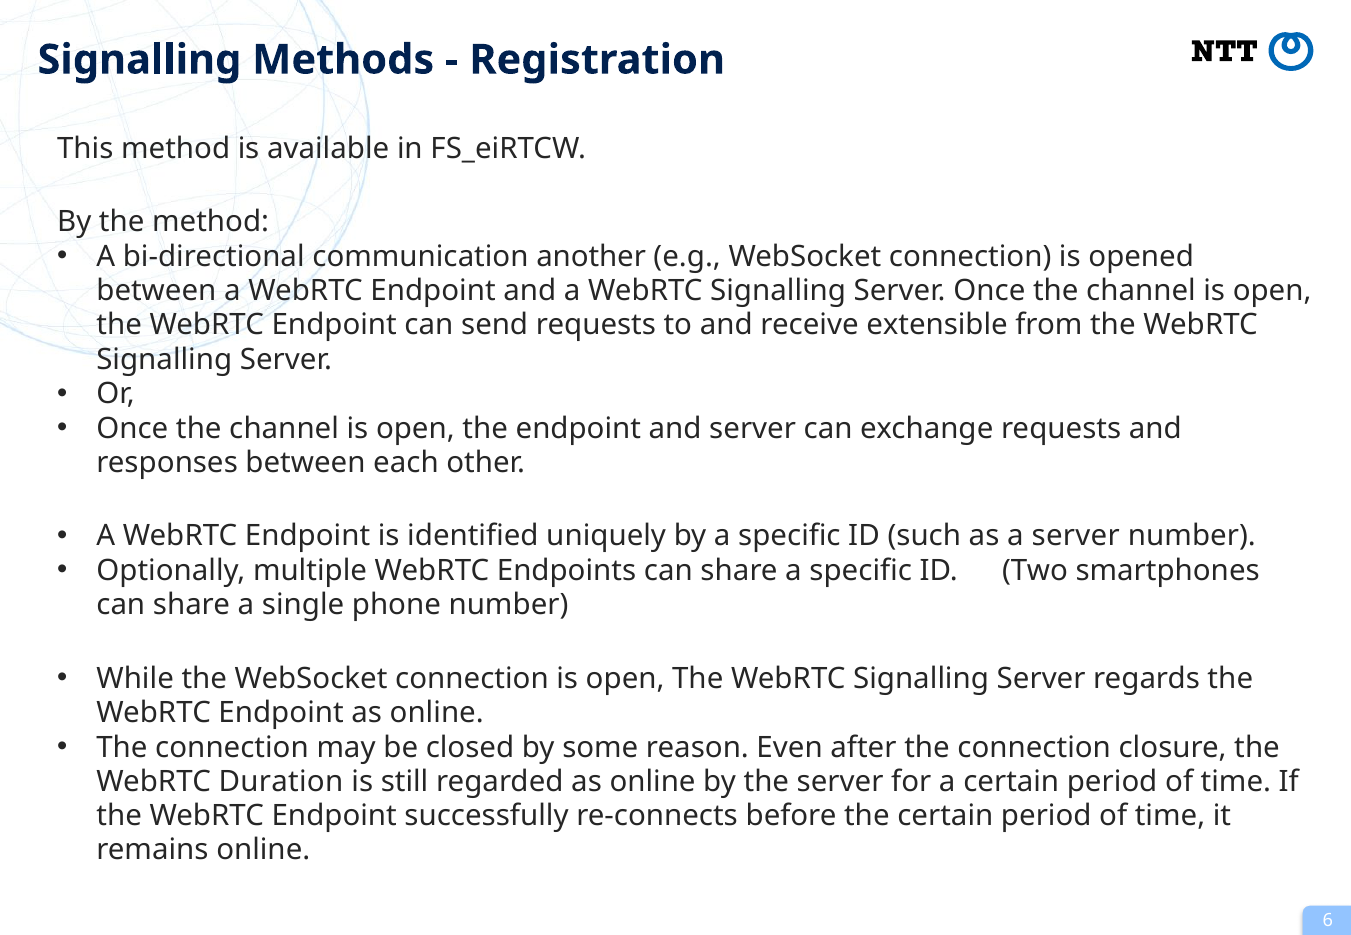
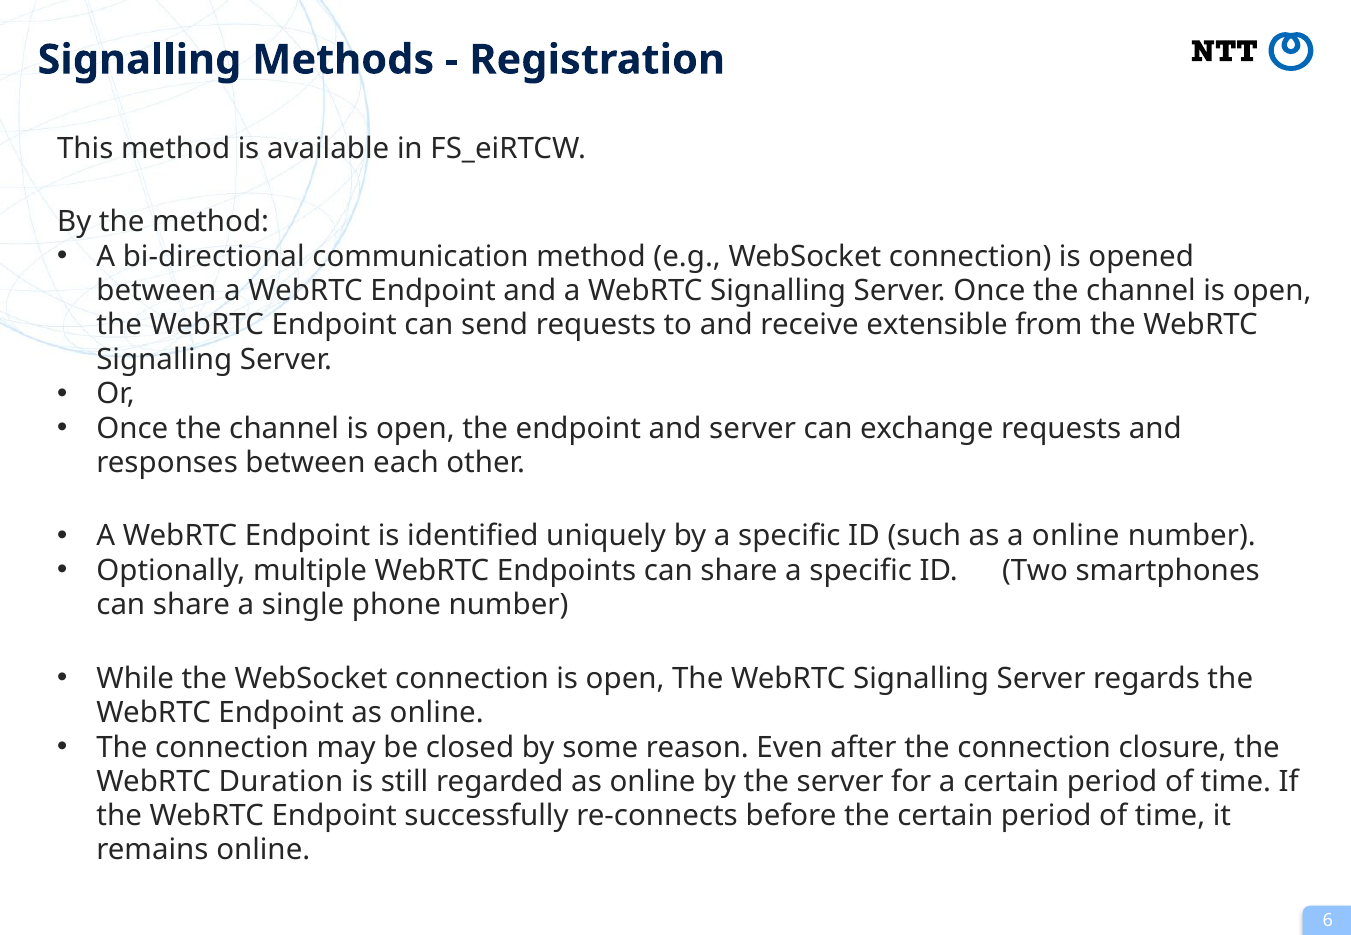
communication another: another -> method (591, 257)
a server: server -> online (1076, 536)
